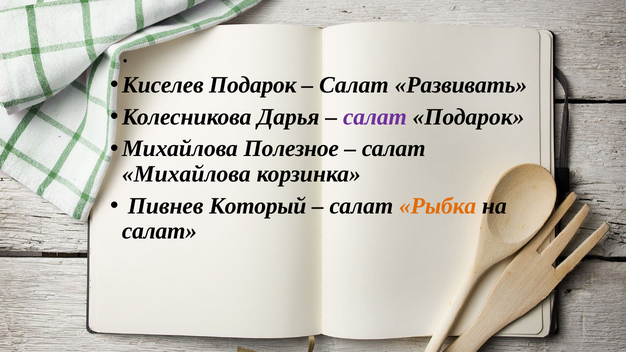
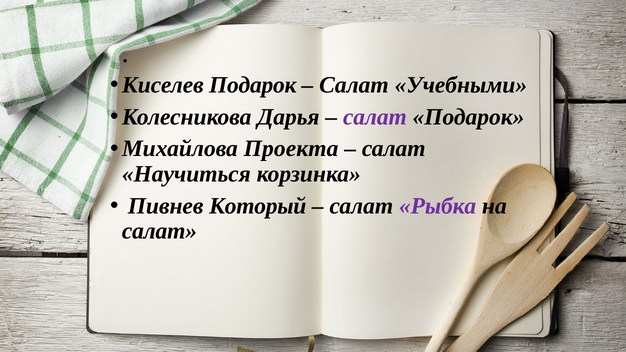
Развивать: Развивать -> Учебными (461, 85)
Полезное: Полезное -> Проекта (291, 149)
Михайлова: Михайлова -> Научиться (186, 174)
Рыбка colour: orange -> purple (438, 206)
